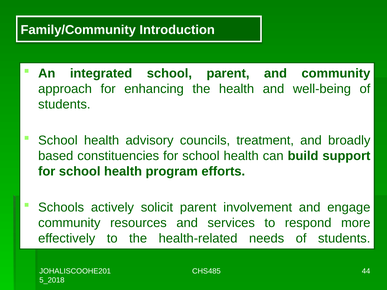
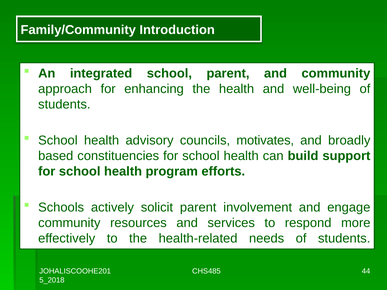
treatment: treatment -> motivates (265, 140)
